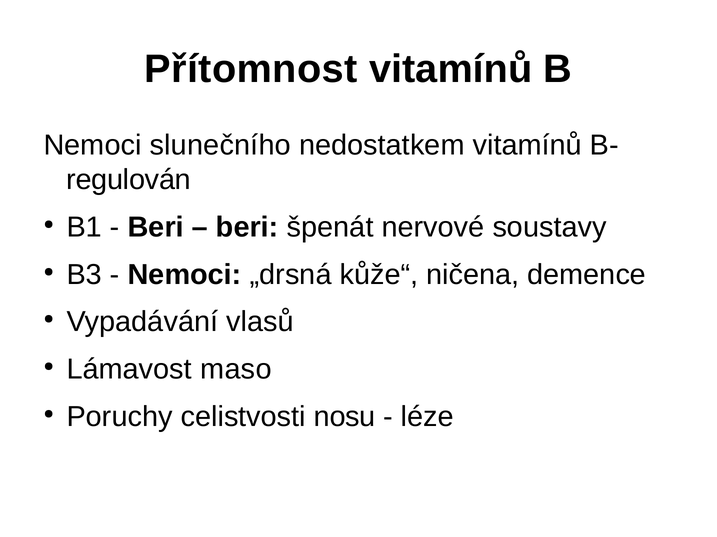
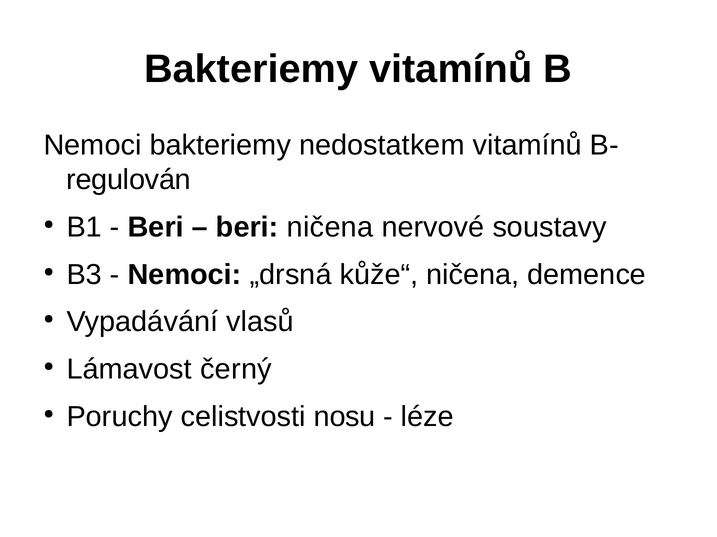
Přítomnost: Přítomnost -> Bakteriemy (251, 69)
Nemoci slunečního: slunečního -> bakteriemy (220, 145)
beri špenát: špenát -> ničena (330, 227)
maso: maso -> černý (236, 370)
